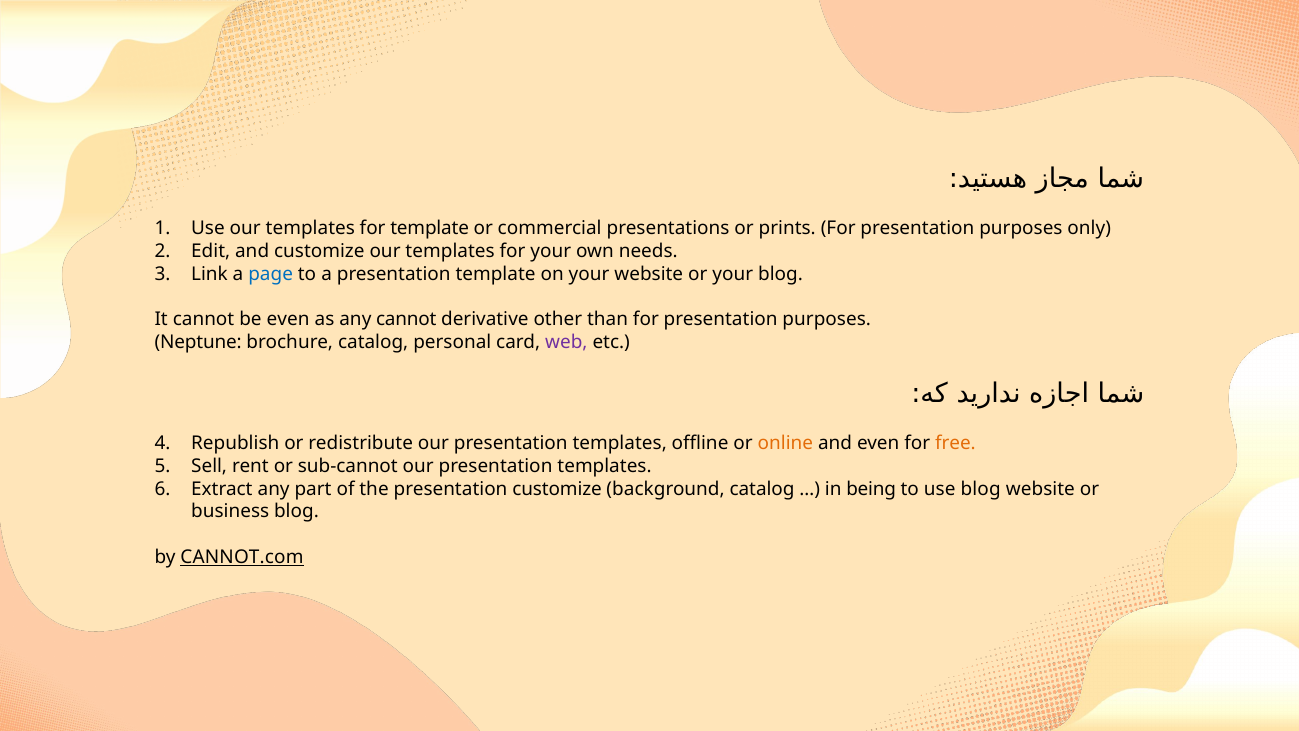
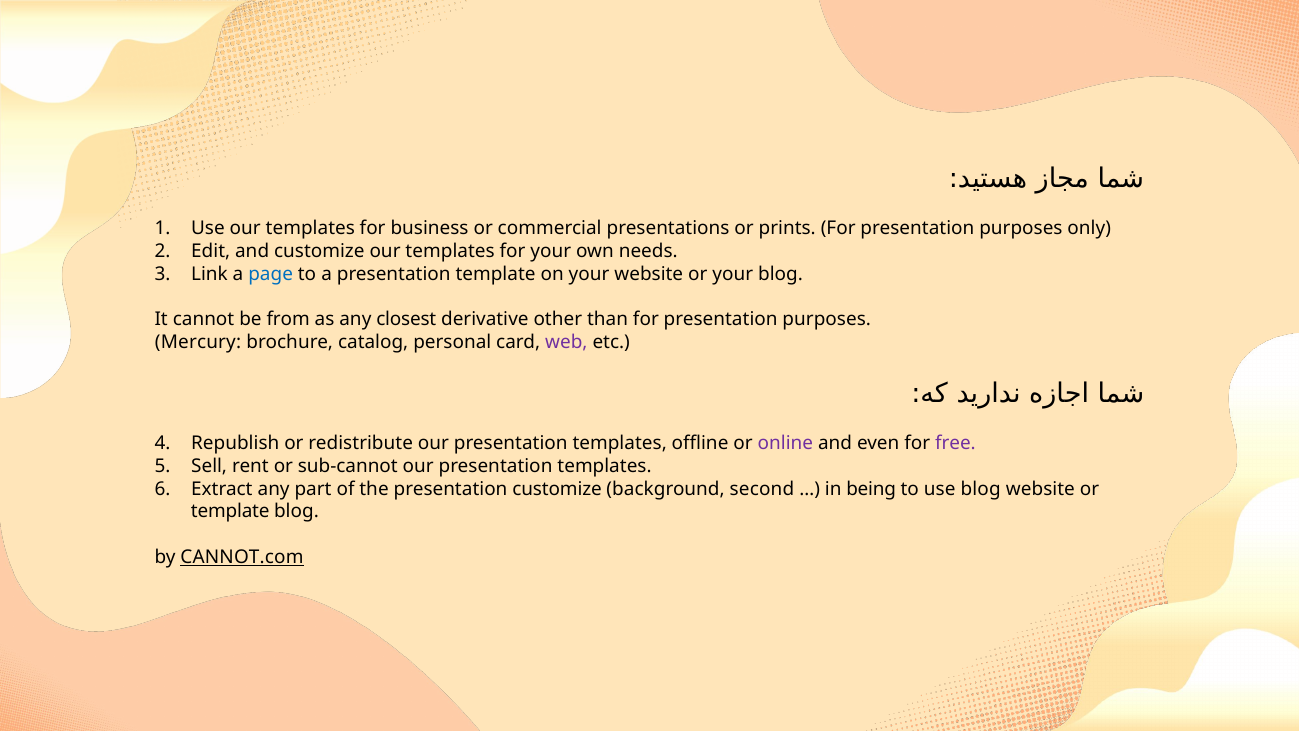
for template: template -> business (430, 229)
be even: even -> from (288, 320)
any cannot: cannot -> closest (406, 320)
Neptune: Neptune -> Mercury (198, 342)
online colour: orange -> purple (785, 443)
free colour: orange -> purple (955, 443)
background catalog: catalog -> second (762, 489)
business: business -> template (230, 511)
